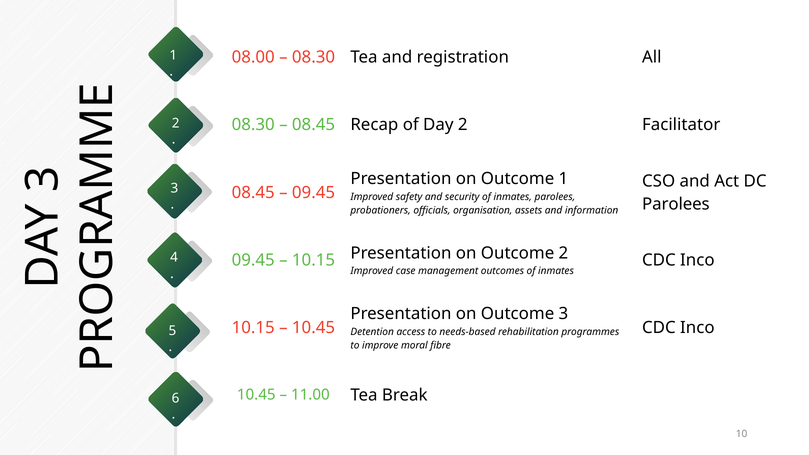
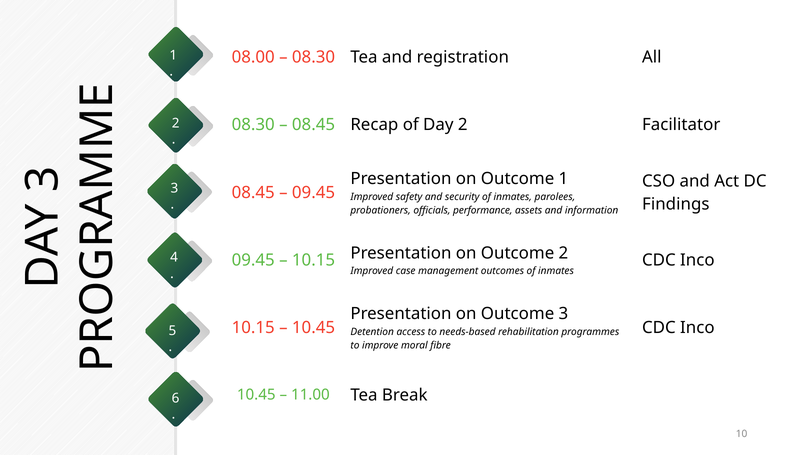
Parolees: Parolees -> Findings (676, 204)
organisation: organisation -> performance (483, 210)
